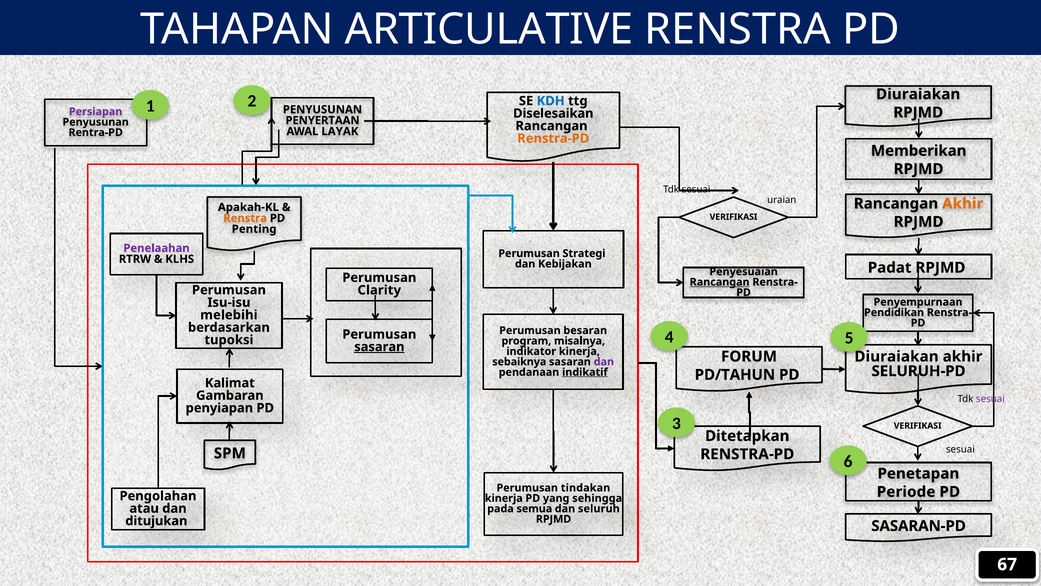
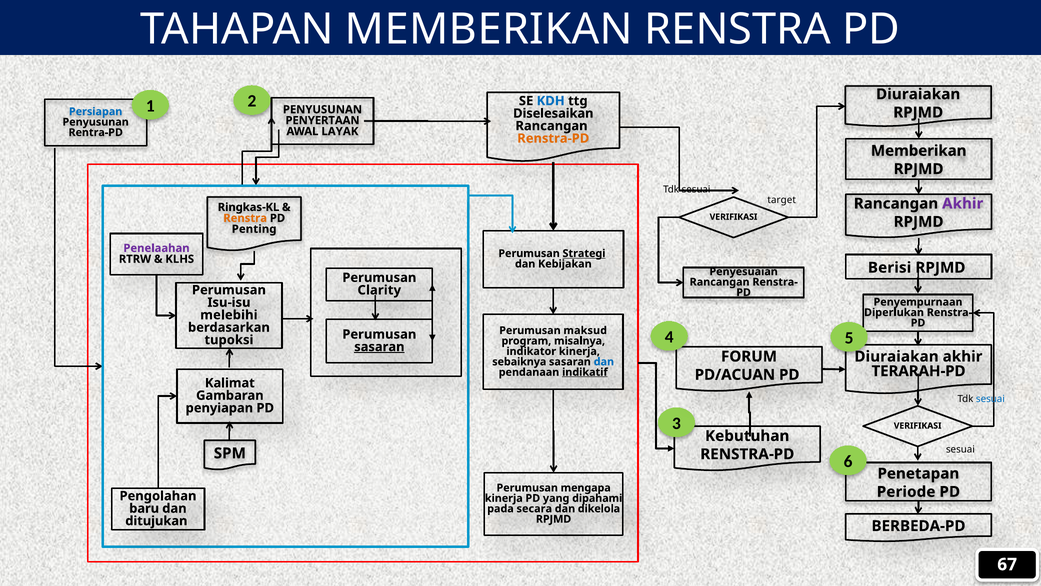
TAHAPAN ARTICULATIVE: ARTICULATIVE -> MEMBERIKAN (489, 29)
Persiapan colour: purple -> blue (96, 112)
uraian: uraian -> target (782, 200)
Akhir colour: orange -> purple (963, 203)
Apakah-KL: Apakah-KL -> Ringkas-KL (249, 207)
Strategi underline: none -> present (584, 253)
Padat: Padat -> Berisi (890, 268)
Rancangan underline: present -> none (720, 282)
Pendidikan: Pendidikan -> Diperlukan (894, 312)
besaran: besaran -> maksud (585, 330)
dan colour: purple -> blue (604, 362)
SELURUH-PD: SELURUH-PD -> TERARAH-PD (919, 371)
PD/TAHUN: PD/TAHUN -> PD/ACUAN (735, 375)
sesuai colour: purple -> blue (990, 399)
Ditetapkan: Ditetapkan -> Kebutuhan (747, 436)
tindakan: tindakan -> mengapa (586, 488)
sehingga: sehingga -> dipahami (597, 498)
atau: atau -> baru (144, 508)
semua: semua -> secara (534, 508)
seluruh: seluruh -> dikelola (599, 508)
SASARAN-PD: SASARAN-PD -> BERBEDA-PD (918, 526)
